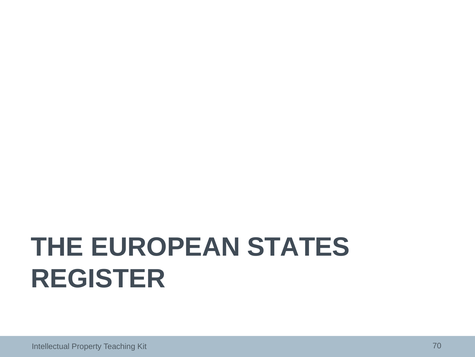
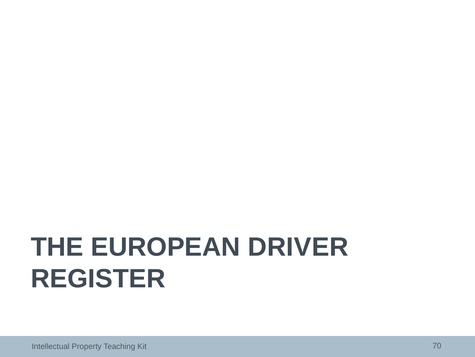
STATES: STATES -> DRIVER (298, 247)
